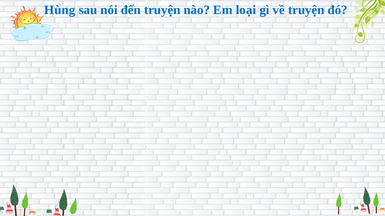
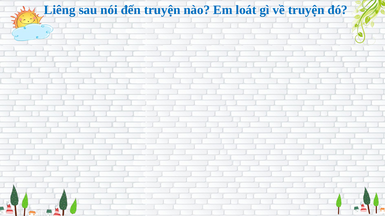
Hùng: Hùng -> Liêng (60, 10)
loại: loại -> loát (246, 10)
